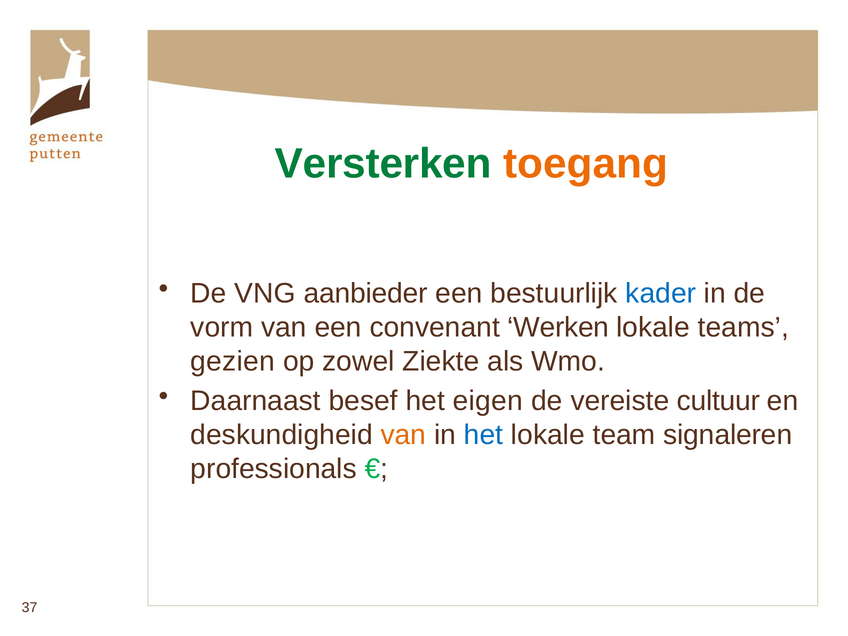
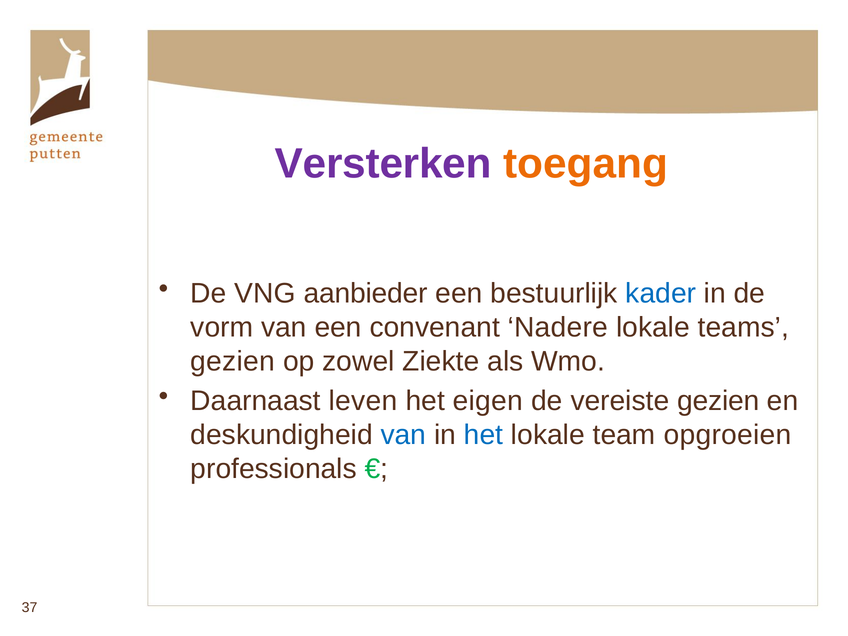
Versterken colour: green -> purple (383, 164)
Werken: Werken -> Nadere (558, 327)
besef: besef -> leven (363, 401)
vereiste cultuur: cultuur -> gezien (718, 401)
van colour: orange -> blue (403, 435)
signaleren: signaleren -> opgroeien (728, 435)
